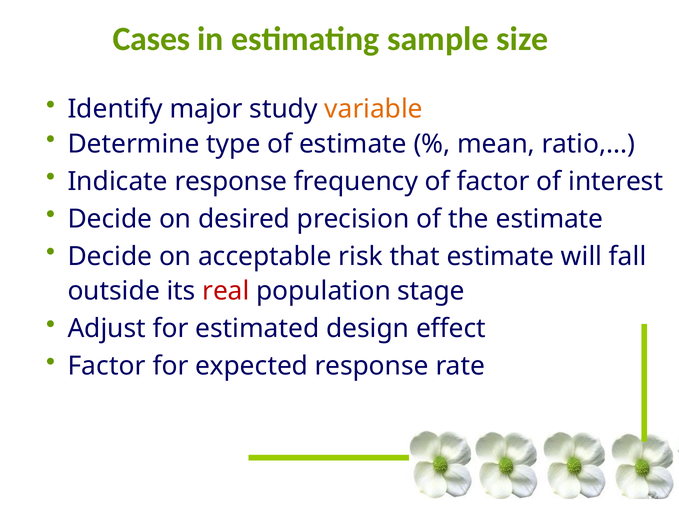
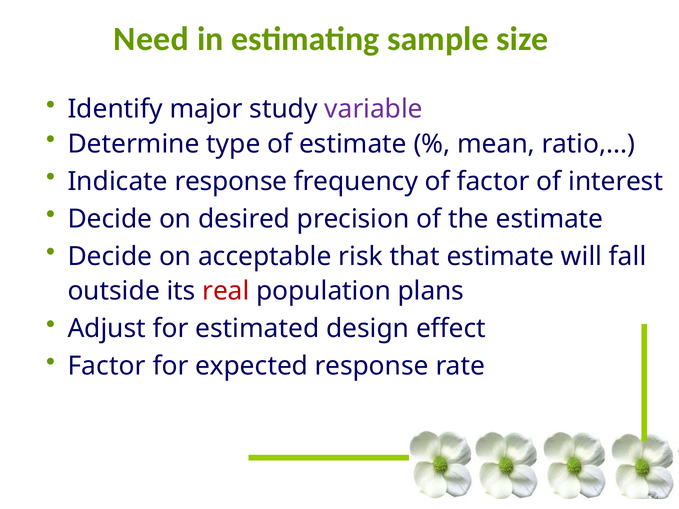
Cases: Cases -> Need (151, 39)
variable colour: orange -> purple (374, 109)
stage: stage -> plans (431, 291)
